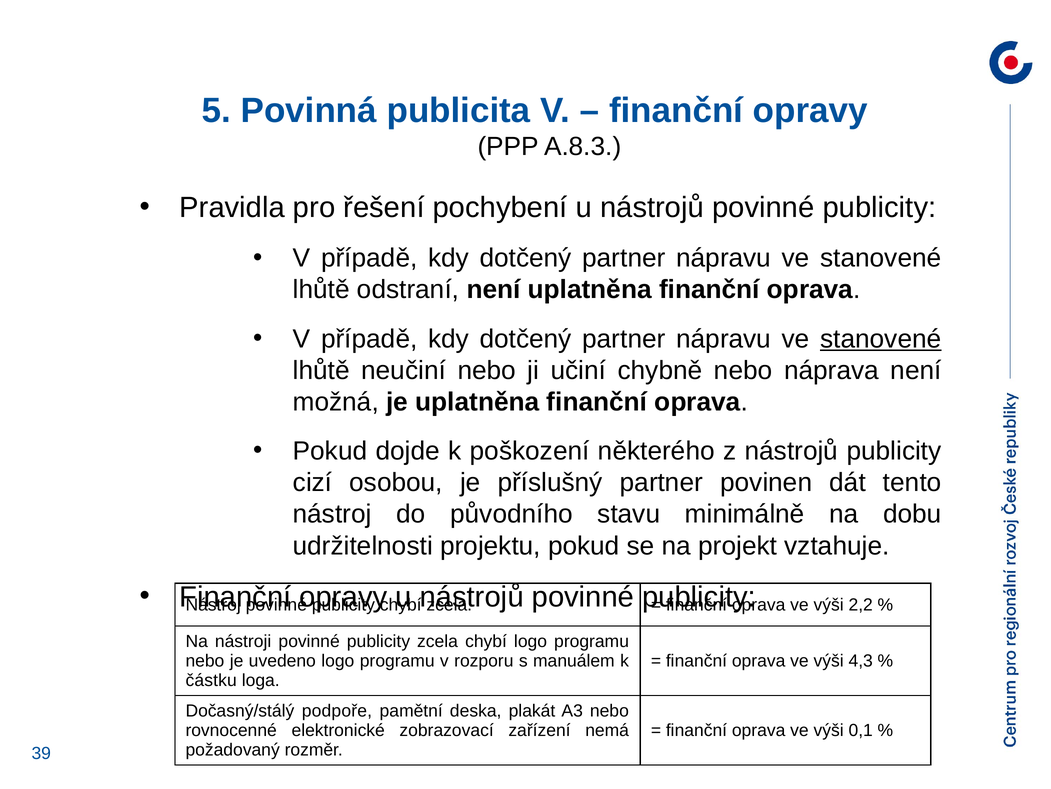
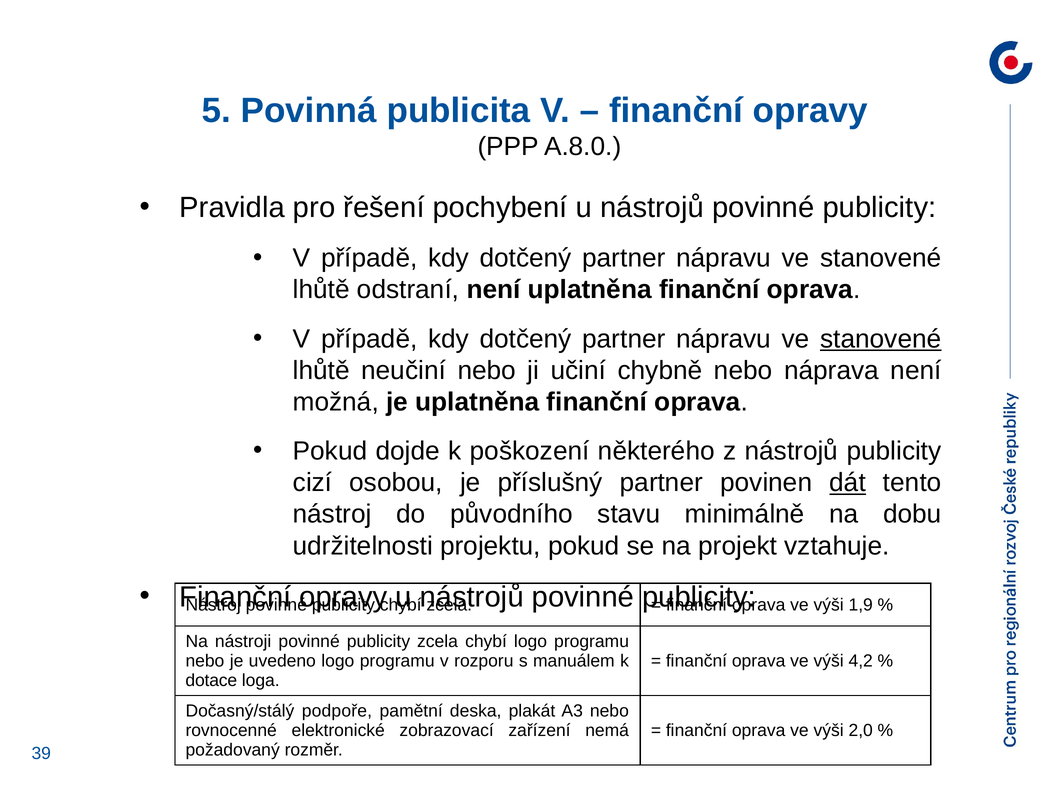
A.8.3: A.8.3 -> A.8.0 (583, 147)
dát underline: none -> present (848, 482)
2,2: 2,2 -> 1,9 (861, 604)
4,3: 4,3 -> 4,2 (861, 660)
částku: částku -> dotace (211, 680)
0,1: 0,1 -> 2,0 (861, 730)
